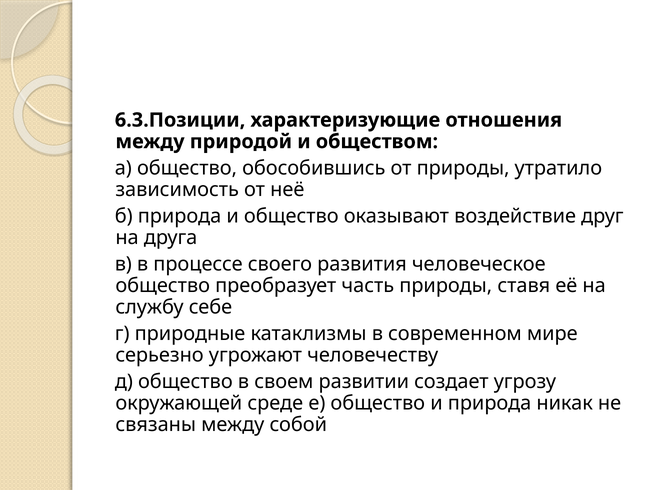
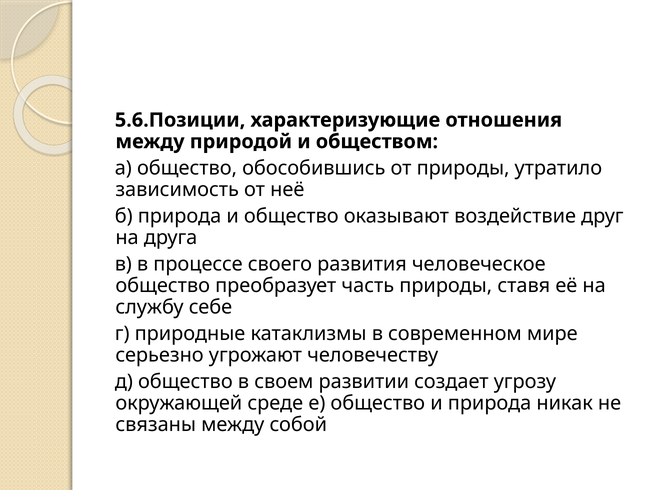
6.3.Позиции: 6.3.Позиции -> 5.6.Позиции (180, 120)
